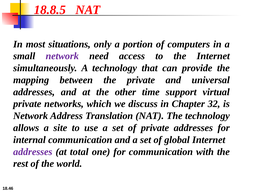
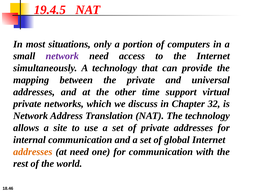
18.8.5: 18.8.5 -> 19.4.5 (50, 10)
addresses colour: purple -> orange (33, 152)
at total: total -> need (79, 152)
